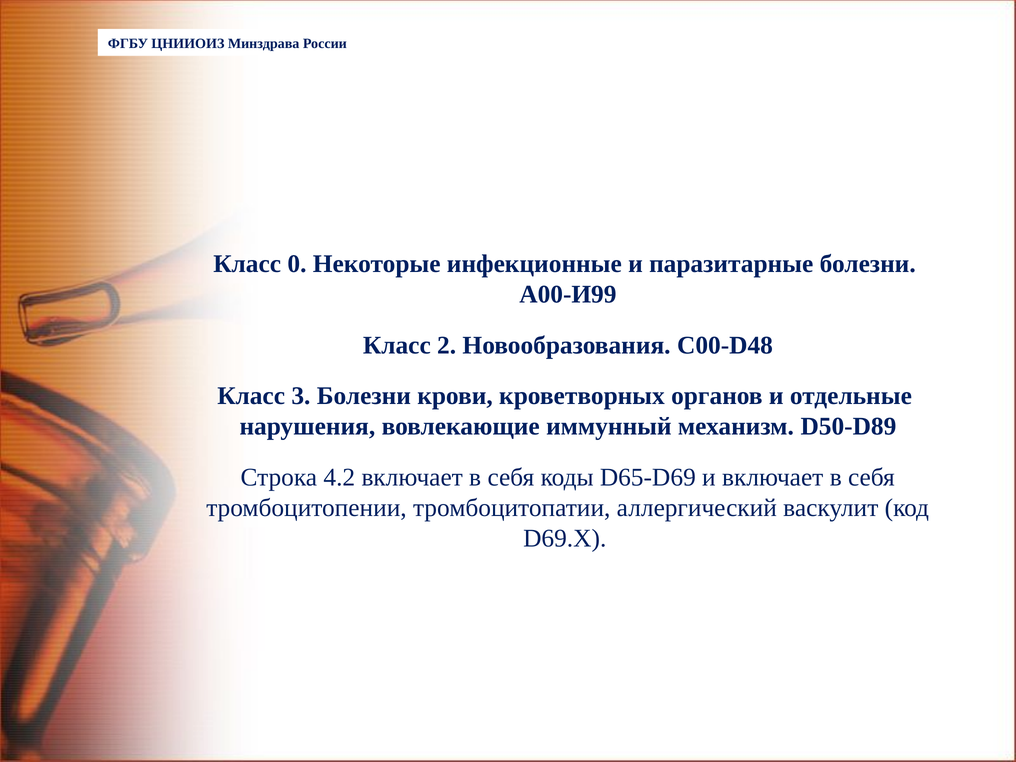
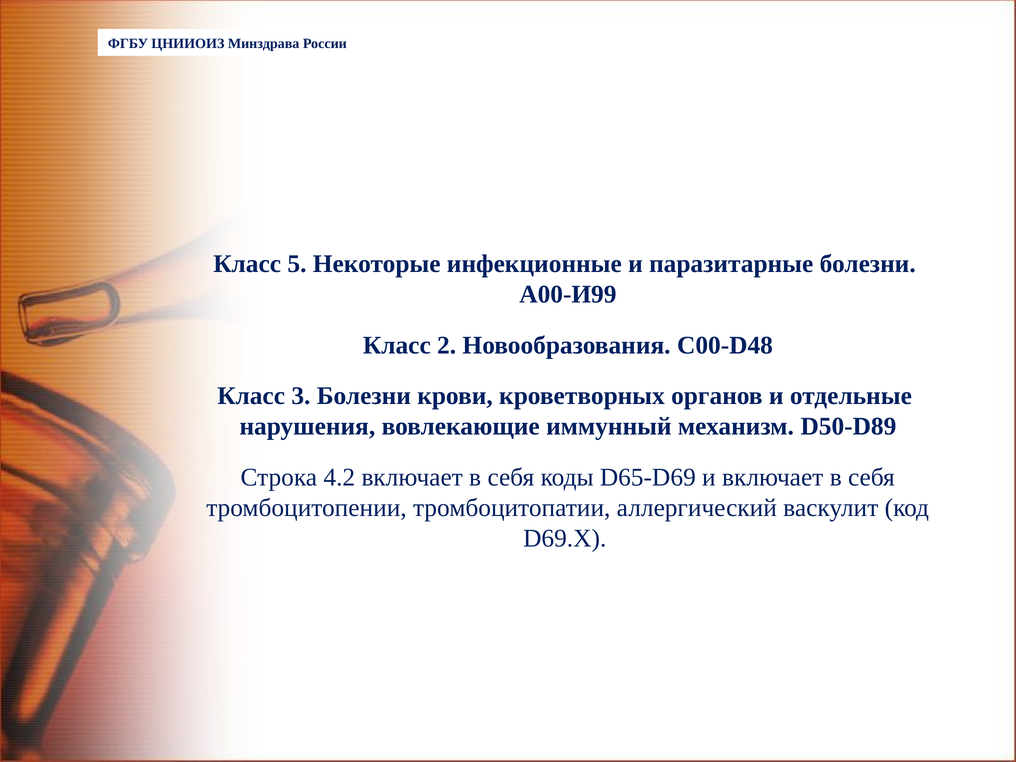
0: 0 -> 5 (297, 264)
